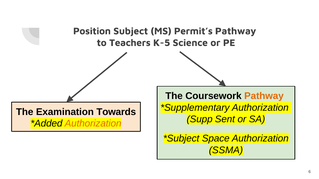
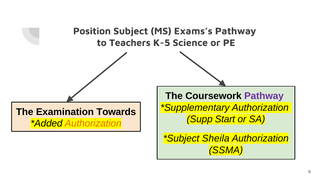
Permit’s: Permit’s -> Exams’s (193, 31)
Pathway colour: orange -> purple (264, 96)
Sent: Sent -> Start (225, 120)
Space: Space -> Sheila (216, 139)
